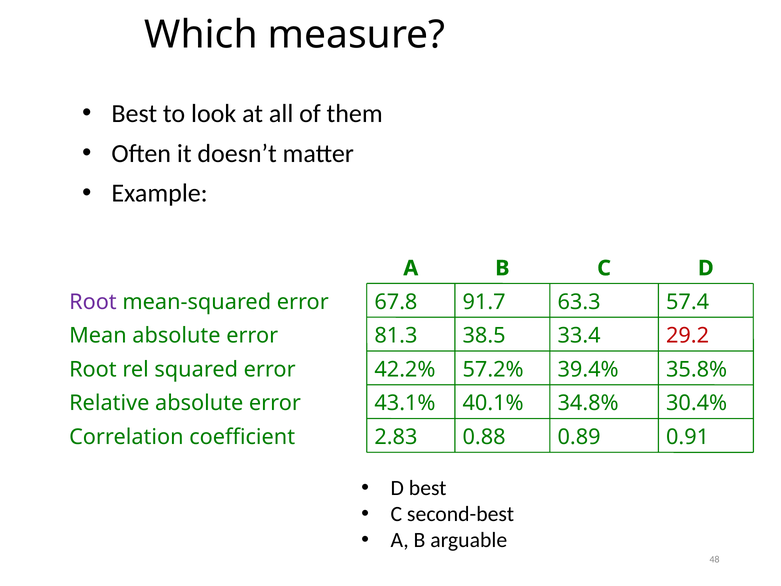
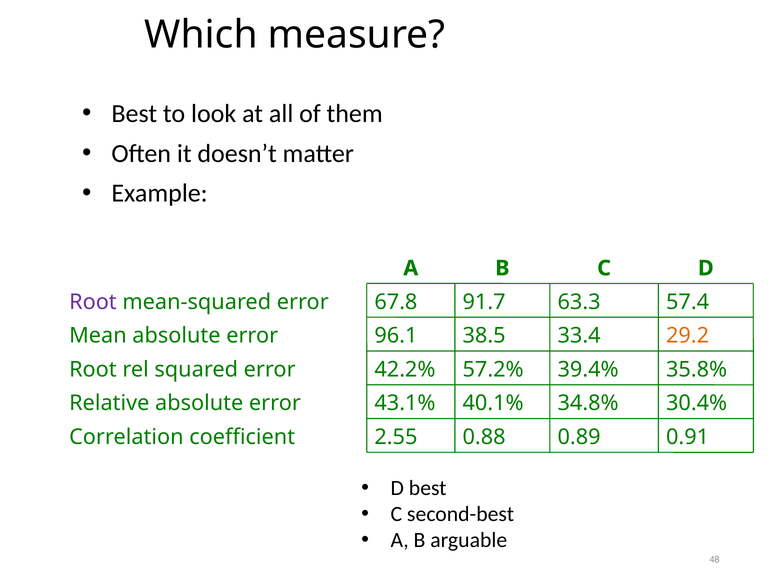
81.3: 81.3 -> 96.1 (396, 336)
29.2 colour: red -> orange (688, 336)
2.83: 2.83 -> 2.55 (396, 437)
